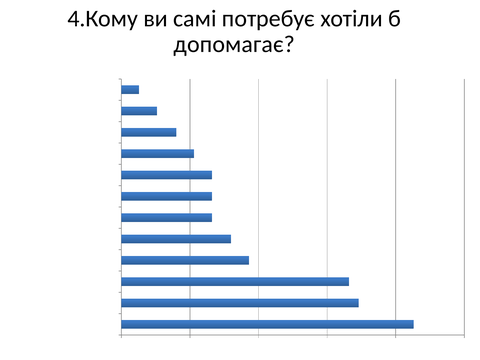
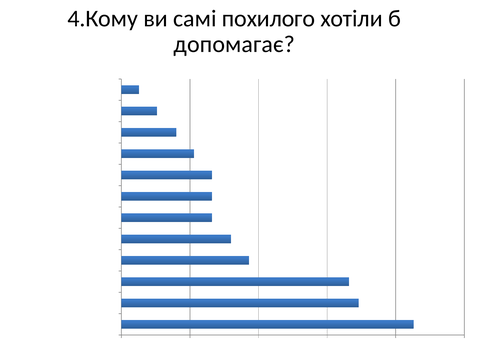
самі потребує: потребує -> похилого (269, 18)
